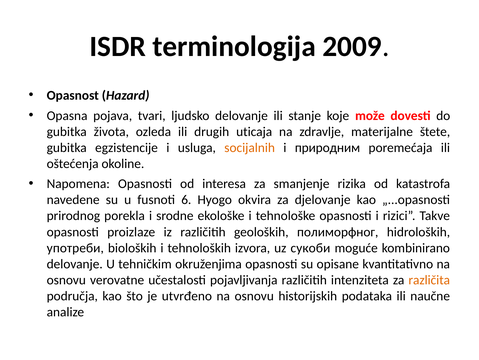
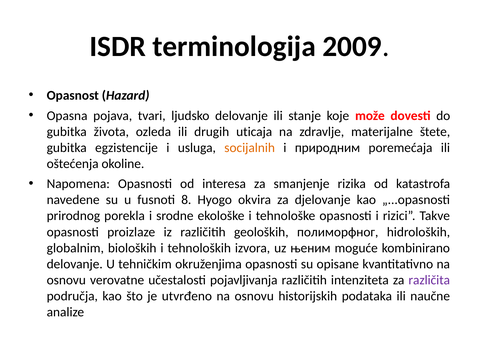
6: 6 -> 8 (186, 200)
употреби: употреби -> globalnim (75, 247)
сукоби: сукоби -> њеним (310, 247)
različita colour: orange -> purple (429, 279)
